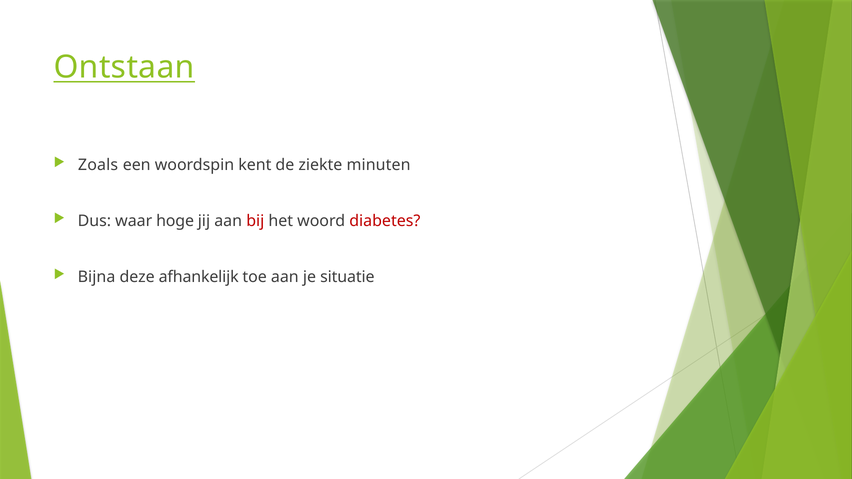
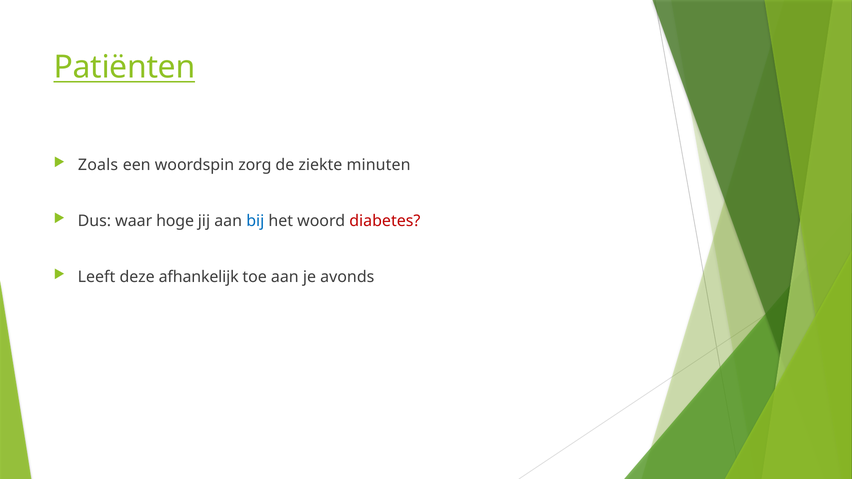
Ontstaan: Ontstaan -> Patiënten (124, 67)
kent: kent -> zorg (255, 165)
bij colour: red -> blue (255, 221)
Bijna: Bijna -> Leeft (97, 277)
situatie: situatie -> avonds (347, 277)
